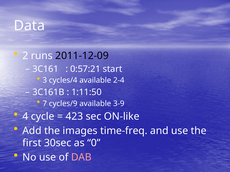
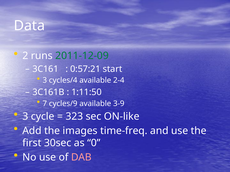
2011-12-09 colour: black -> green (82, 56)
4: 4 -> 3 (25, 117)
423: 423 -> 323 (74, 117)
